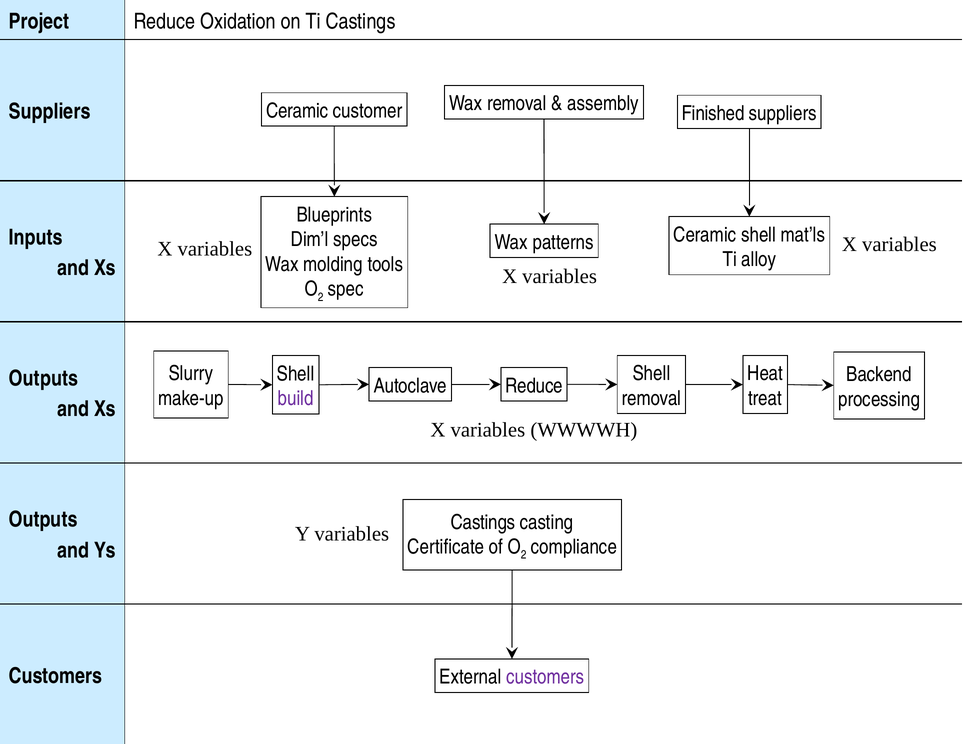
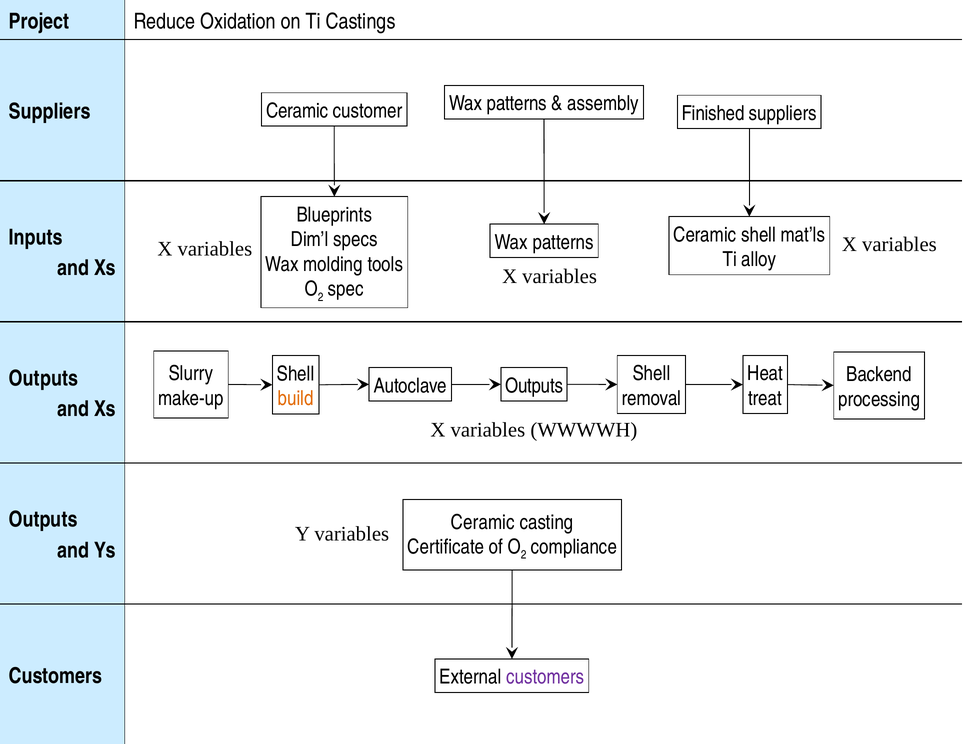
removal: removal -> patterns (517, 104)
Autoclave Reduce: Reduce -> Outputs (534, 386)
build colour: purple -> orange (296, 399)
Castings: Castings -> Ceramic (483, 522)
